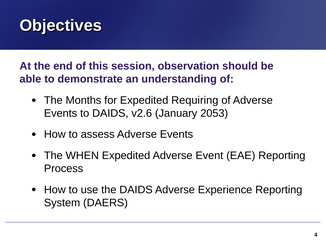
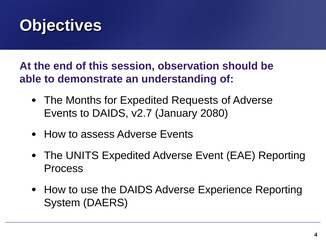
Requiring: Requiring -> Requests (195, 100)
v2.6: v2.6 -> v2.7 (142, 113)
2053: 2053 -> 2080 (214, 113)
WHEN: WHEN -> UNITS (82, 156)
